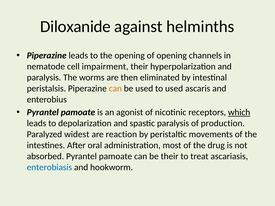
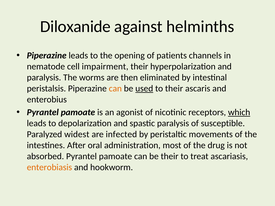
of opening: opening -> patients (172, 56)
used underline: none -> present (144, 89)
to used: used -> their (174, 89)
production: production -> susceptible (223, 123)
reaction: reaction -> infected (121, 134)
enterobiasis colour: blue -> orange (49, 167)
